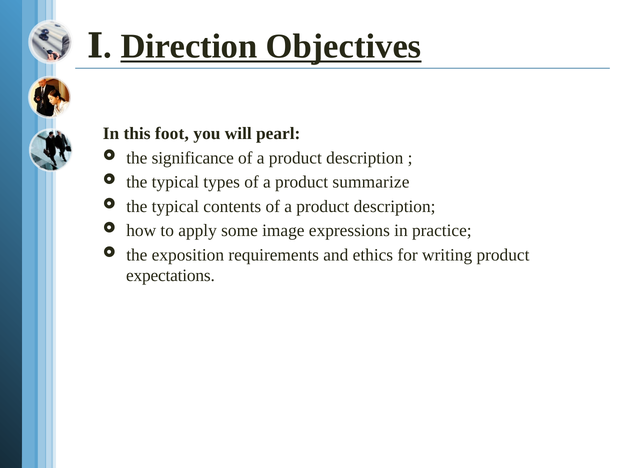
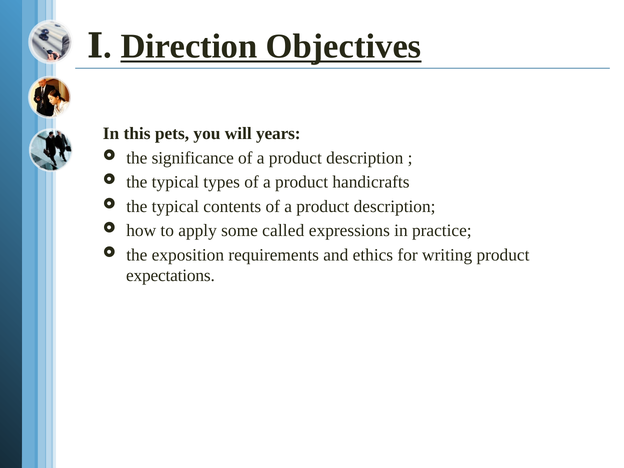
foot: foot -> pets (172, 134)
pearl: pearl -> years (278, 134)
summarize: summarize -> handicrafts (371, 182)
image: image -> called (283, 231)
